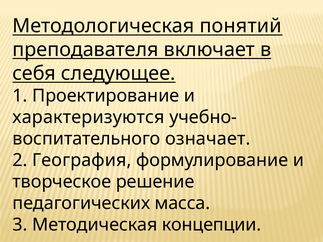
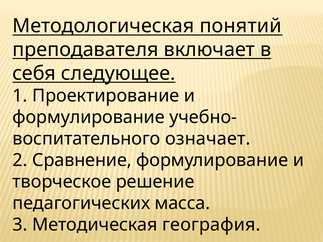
характеризуются: характеризуются -> формулирование (89, 117)
География: География -> Сравнение (82, 160)
концепции: концепции -> география (211, 225)
